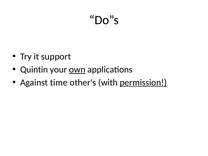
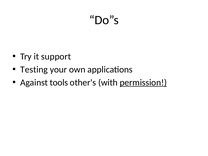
Quintin: Quintin -> Testing (34, 70)
own underline: present -> none (77, 70)
time: time -> tools (59, 82)
